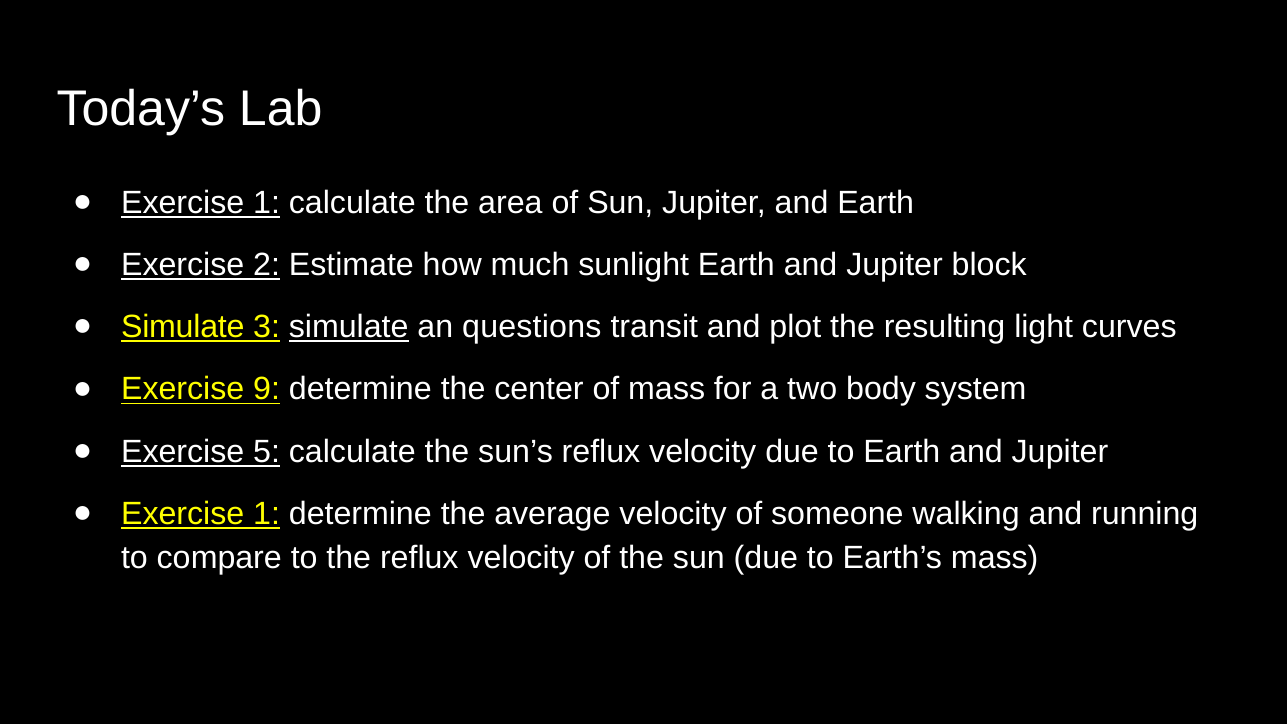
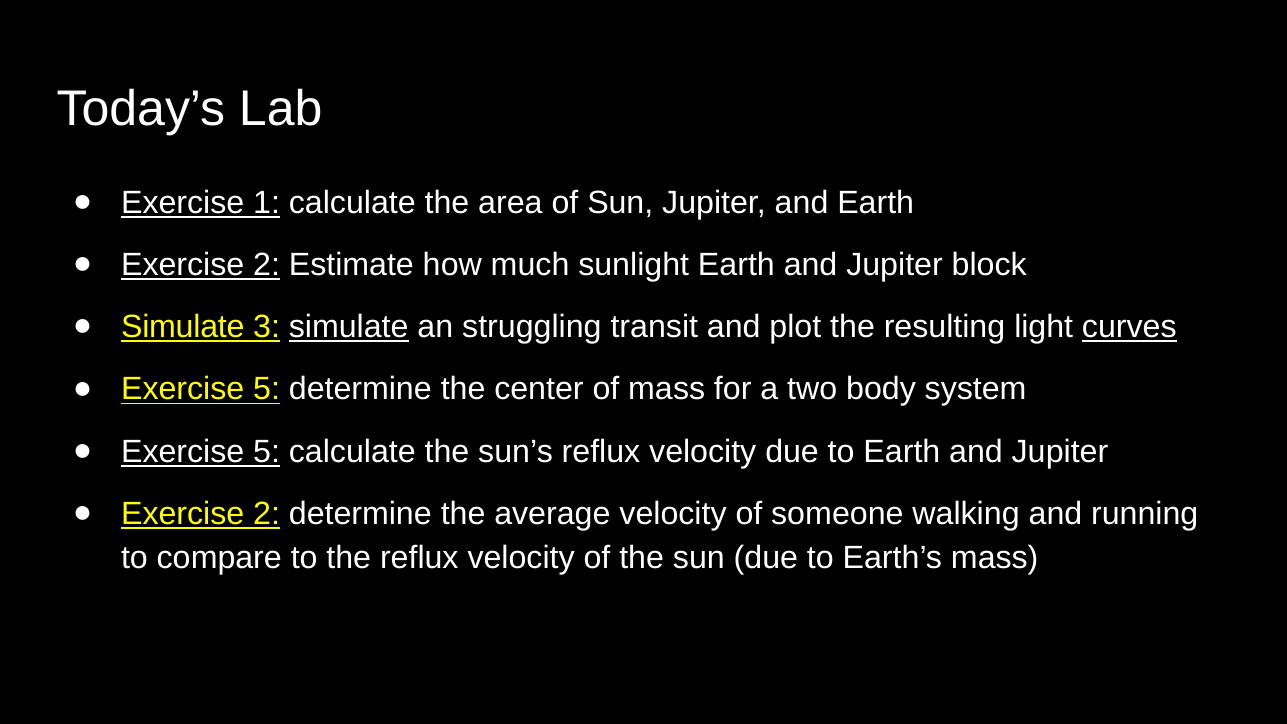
questions: questions -> struggling (532, 327)
curves underline: none -> present (1129, 327)
9: 9 -> 5 (267, 389)
1: 1 -> 2 (267, 514)
